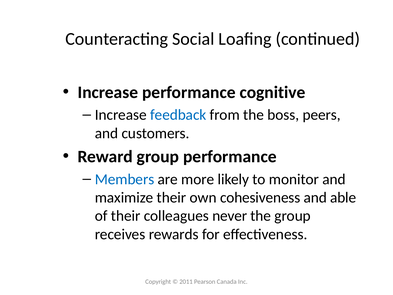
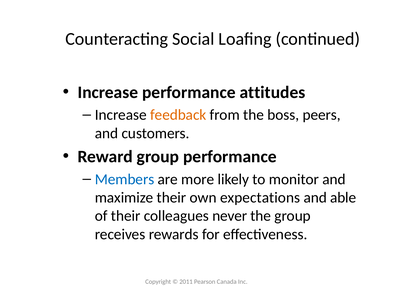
cognitive: cognitive -> attitudes (272, 92)
feedback colour: blue -> orange (178, 115)
cohesiveness: cohesiveness -> expectations (260, 197)
